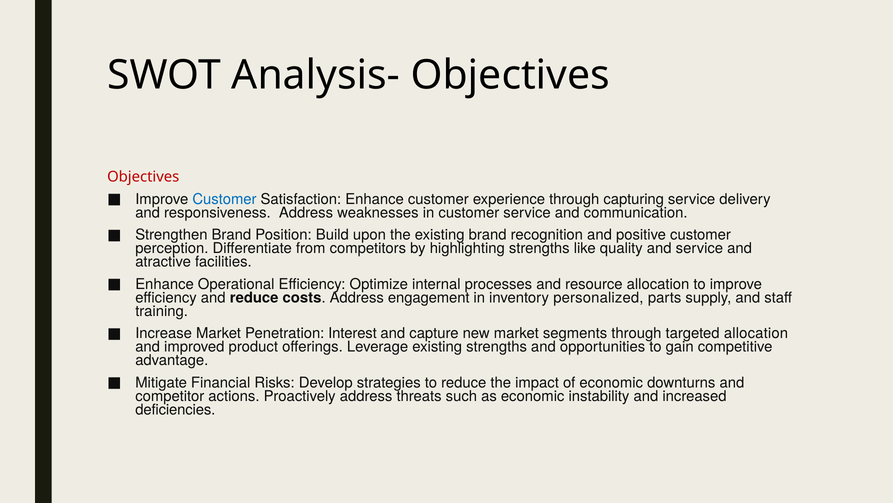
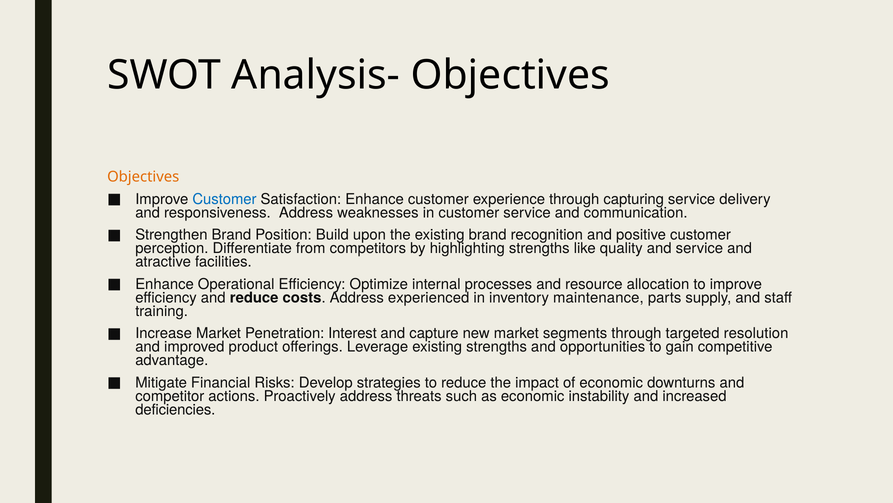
Objectives colour: red -> orange (143, 177)
engagement: engagement -> experienced (429, 297)
personalized: personalized -> maintenance (598, 297)
targeted allocation: allocation -> resolution (756, 333)
